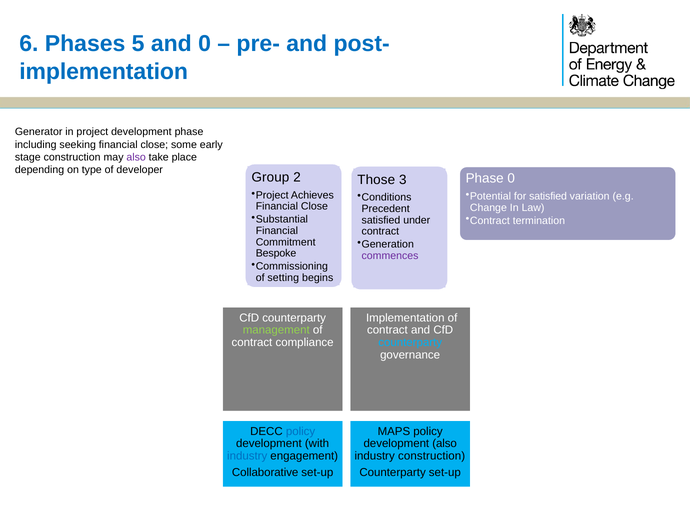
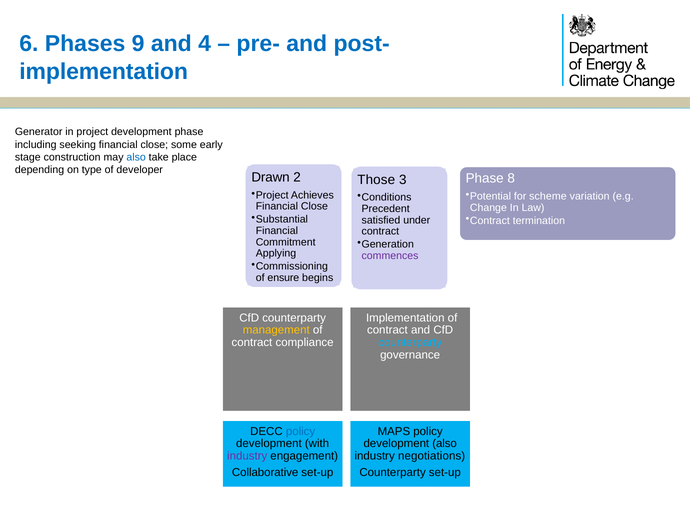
5: 5 -> 9 (138, 44)
and 0: 0 -> 4 (205, 44)
also colour: purple -> blue (136, 157)
Group: Group -> Drawn (271, 178)
Phase 0: 0 -> 8 (511, 179)
for satisfied: satisfied -> scheme (548, 196)
Bespoke: Bespoke -> Applying (276, 254)
setting: setting -> ensure (283, 278)
management colour: light green -> yellow (276, 331)
industry colour: blue -> purple (247, 457)
industry construction: construction -> negotiations (432, 457)
